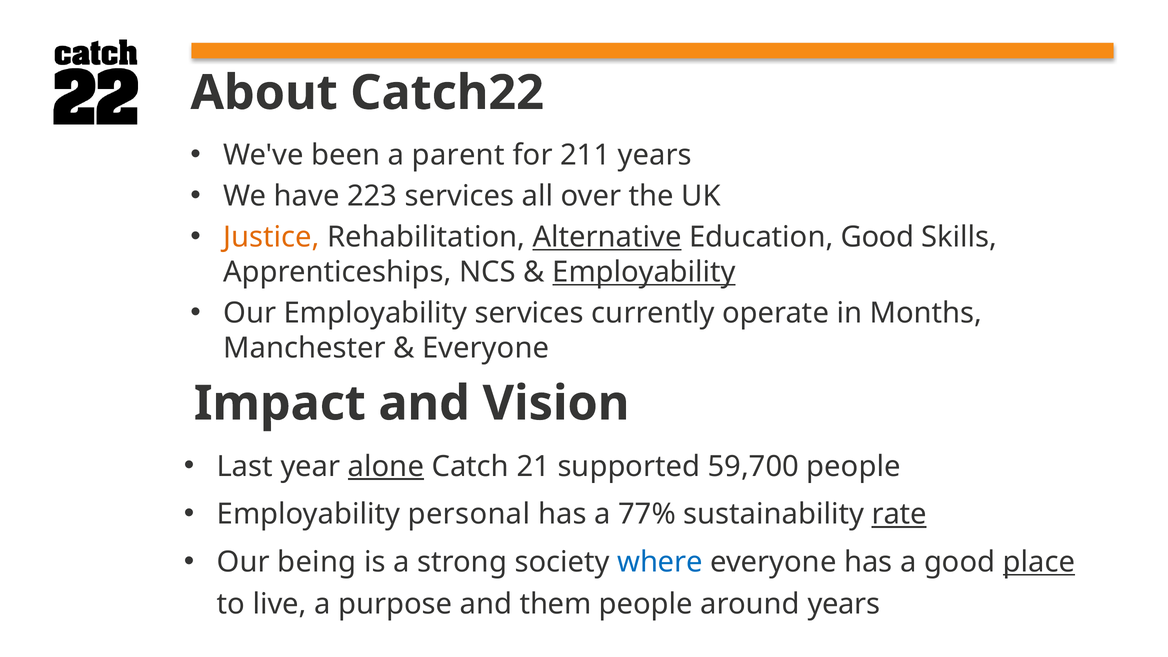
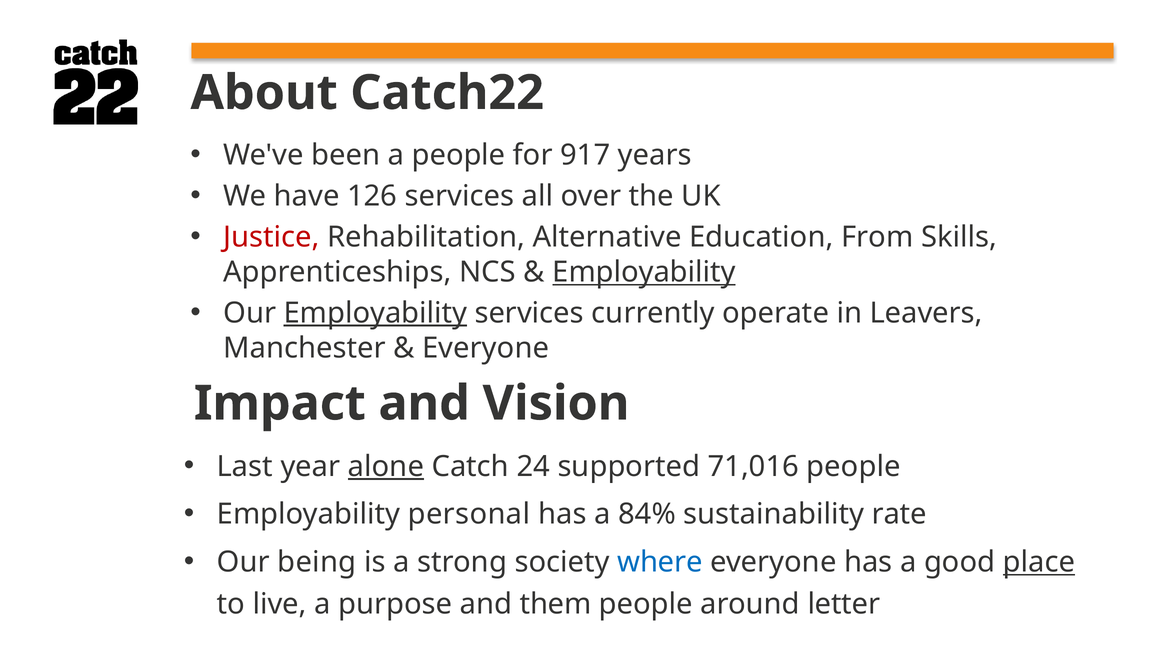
a parent: parent -> people (459, 155)
211: 211 -> 917 (585, 155)
223: 223 -> 126 (372, 196)
Justice colour: orange -> red (271, 237)
Alternative underline: present -> none (607, 237)
Education Good: Good -> From (877, 237)
Employability underline: none -> present (375, 313)
Months: Months -> Leavers (926, 313)
21: 21 -> 24 (533, 466)
59,700: 59,700 -> 71,016 (753, 466)
77%: 77% -> 84% (647, 514)
rate underline: present -> none (899, 514)
around years: years -> letter (844, 604)
